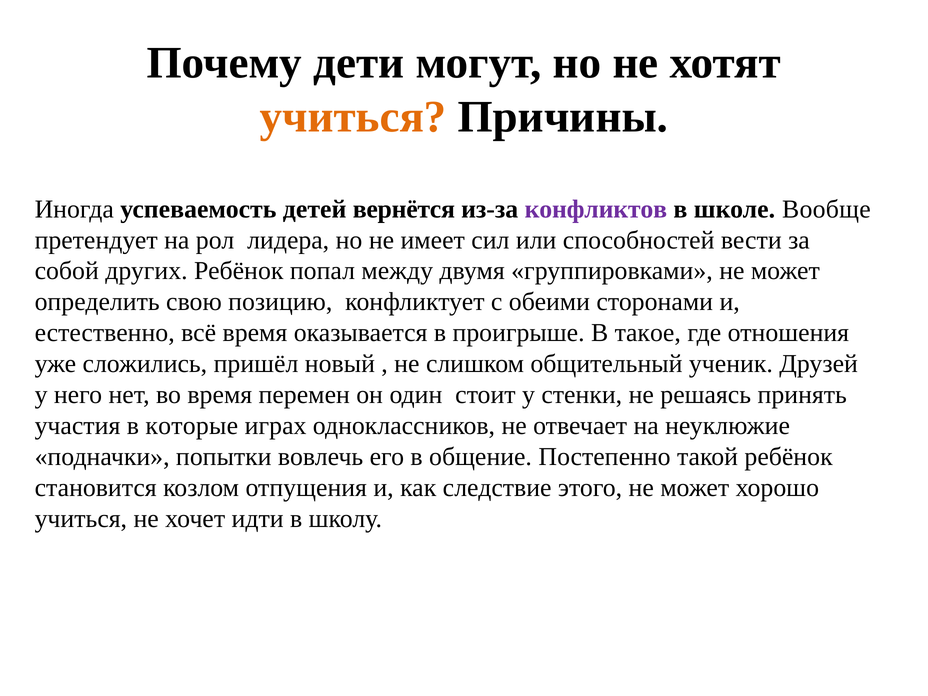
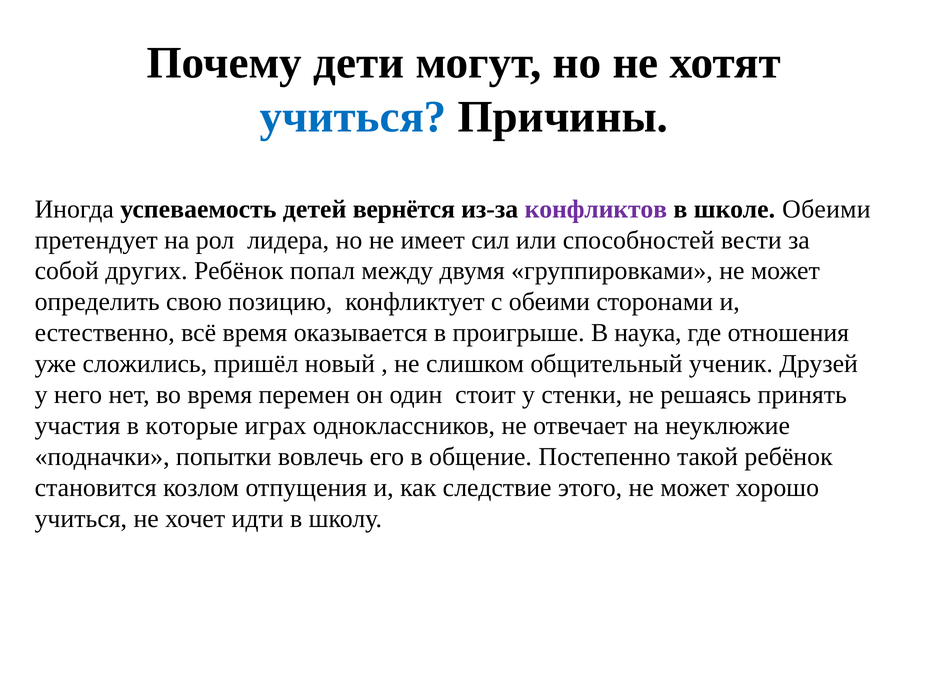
учиться colour: orange -> blue (353, 117)
школе Вообще: Вообще -> Обеими (826, 209)
такое: такое -> наука (648, 333)
